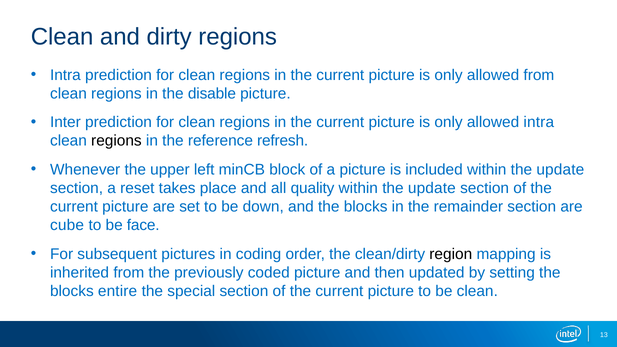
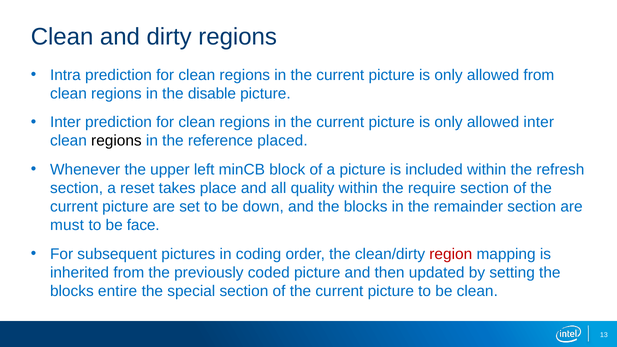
allowed intra: intra -> inter (539, 122)
refresh: refresh -> placed (282, 141)
included within the update: update -> refresh (560, 170)
update: update -> require (432, 188)
cube: cube -> must (67, 225)
region colour: black -> red (451, 254)
